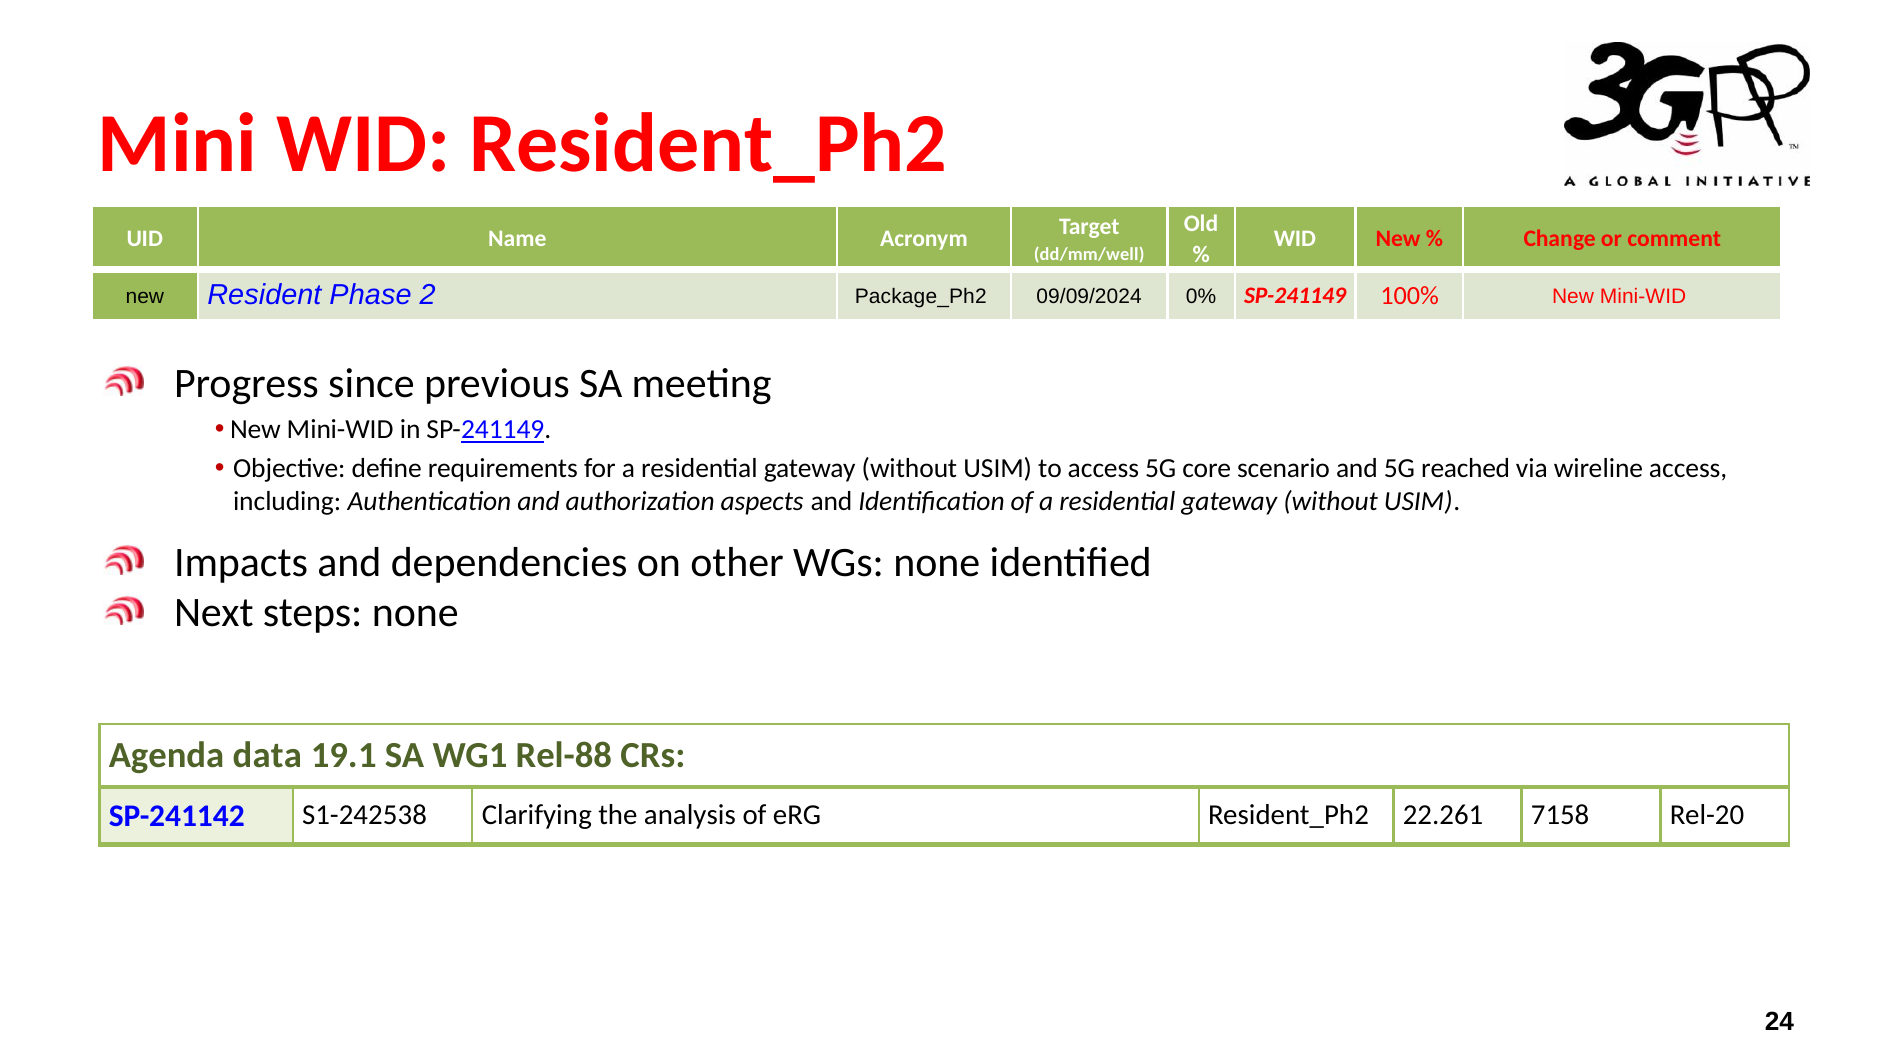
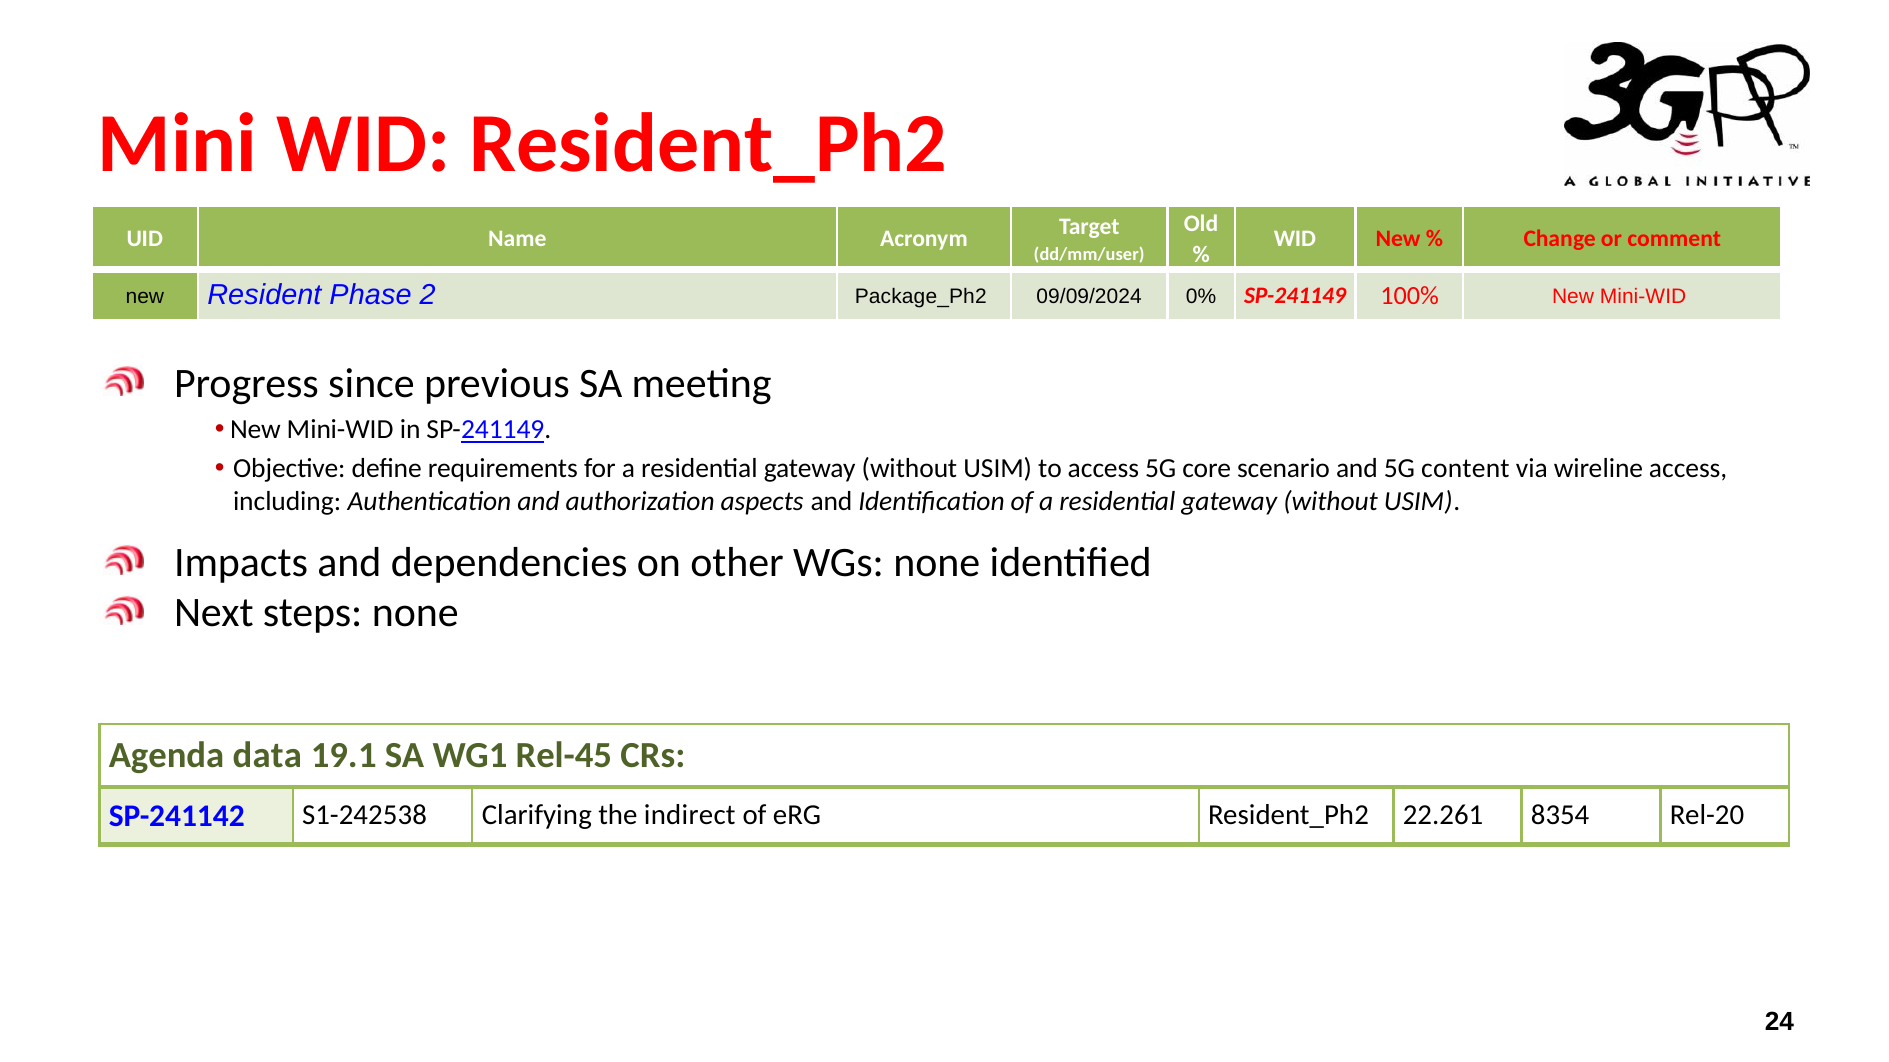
dd/mm/well: dd/mm/well -> dd/mm/user (1089, 254)
reached: reached -> content (1465, 469)
Rel-88: Rel-88 -> Rel-45 (564, 756)
analysis: analysis -> indirect (690, 815)
7158: 7158 -> 8354 (1560, 815)
